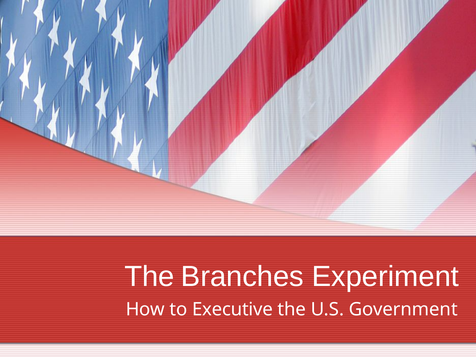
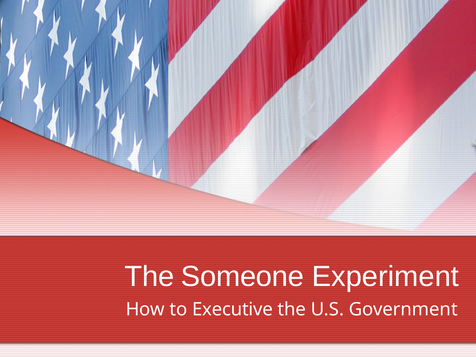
Branches: Branches -> Someone (243, 277)
